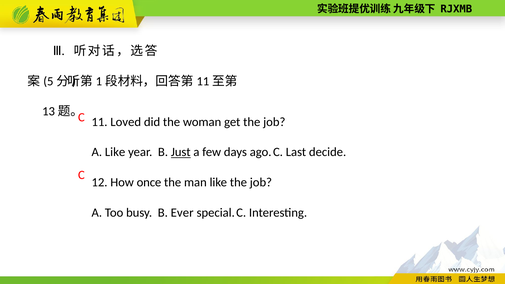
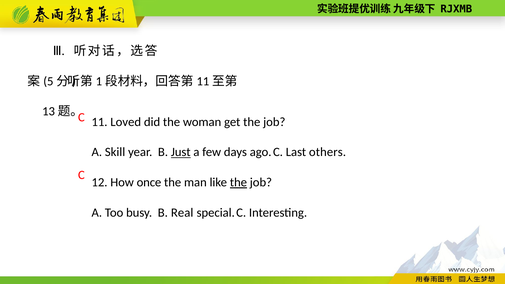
A Like: Like -> Skill (115, 152)
decide: decide -> others (328, 152)
the underline: none -> present (238, 182)
Ever: Ever -> Real (182, 213)
